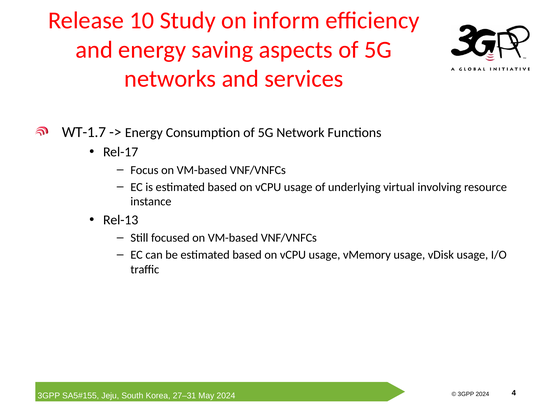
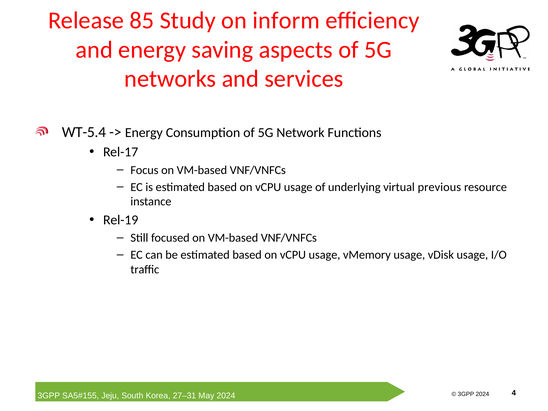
10: 10 -> 85 (142, 20)
WT-1.7: WT-1.7 -> WT-5.4 (84, 132)
involving: involving -> previous (439, 187)
Rel-13: Rel-13 -> Rel-19 (121, 220)
